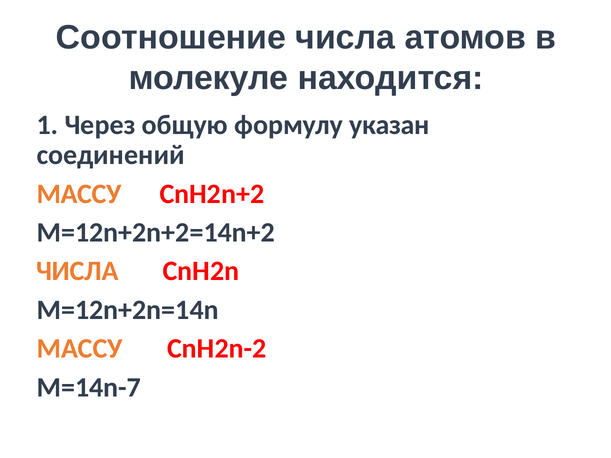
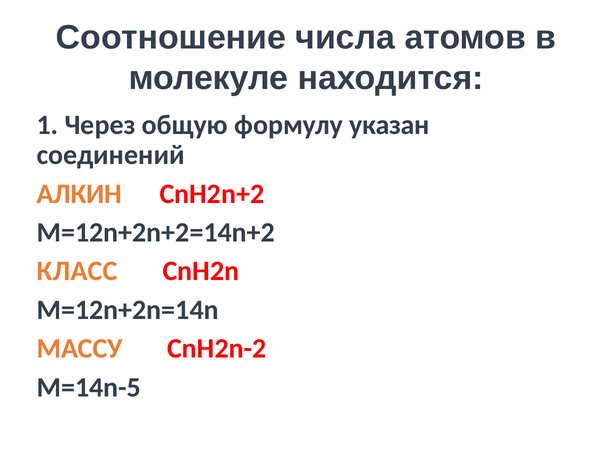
МАССУ: МАССУ -> АЛКИН (79, 194)
ЧИСЛА: ЧИСЛА -> КЛАСС (77, 271)
M=14n-7: M=14n-7 -> M=14n-5 (89, 388)
